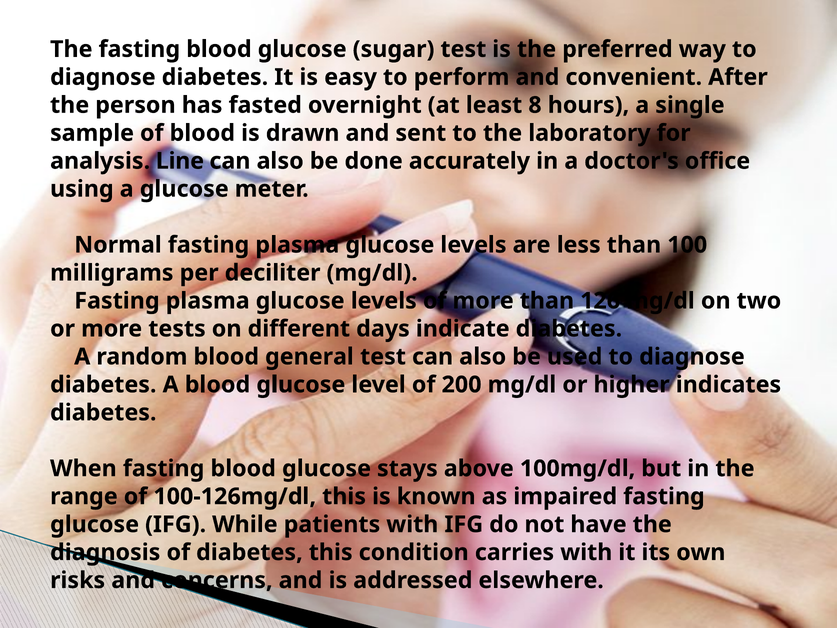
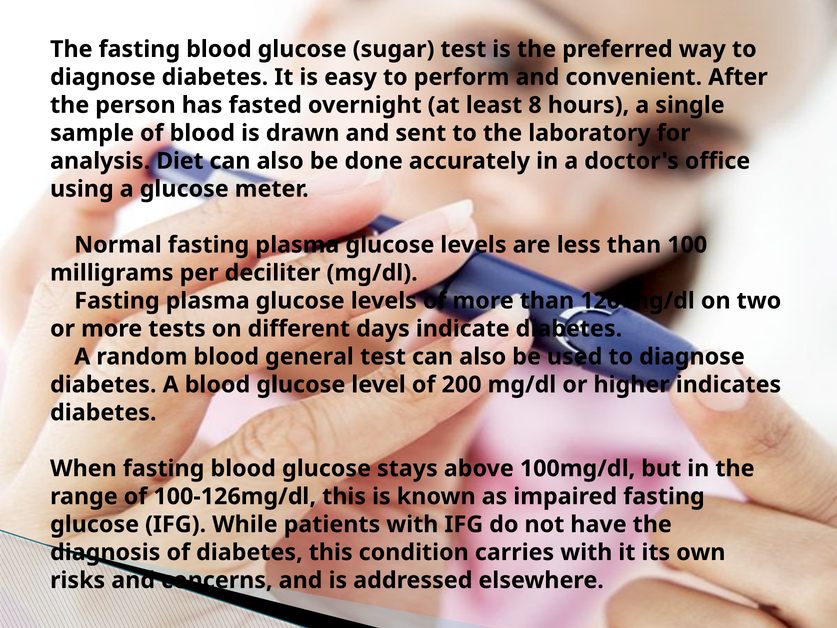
Line: Line -> Diet (180, 161)
